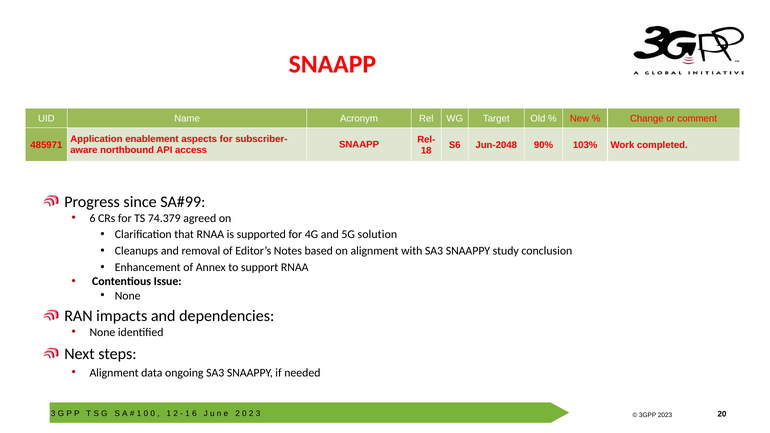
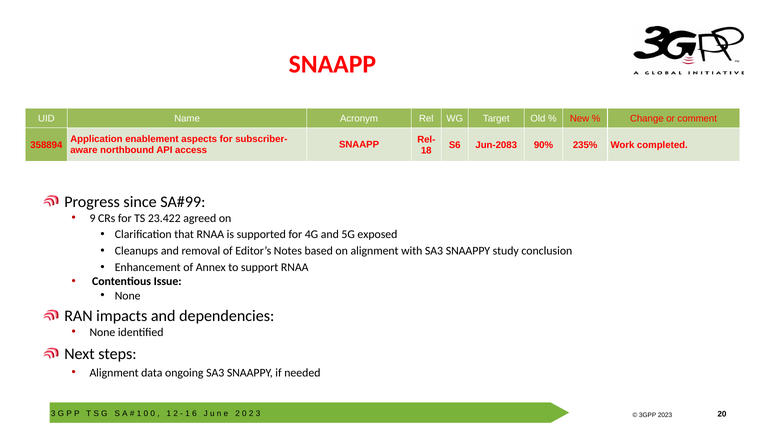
485971: 485971 -> 358894 (46, 145)
Jun-2048: Jun-2048 -> Jun-2083 (496, 145)
103%: 103% -> 235% (585, 145)
6: 6 -> 9 (92, 218)
74.379: 74.379 -> 23.422 (164, 218)
solution: solution -> exposed (377, 235)
